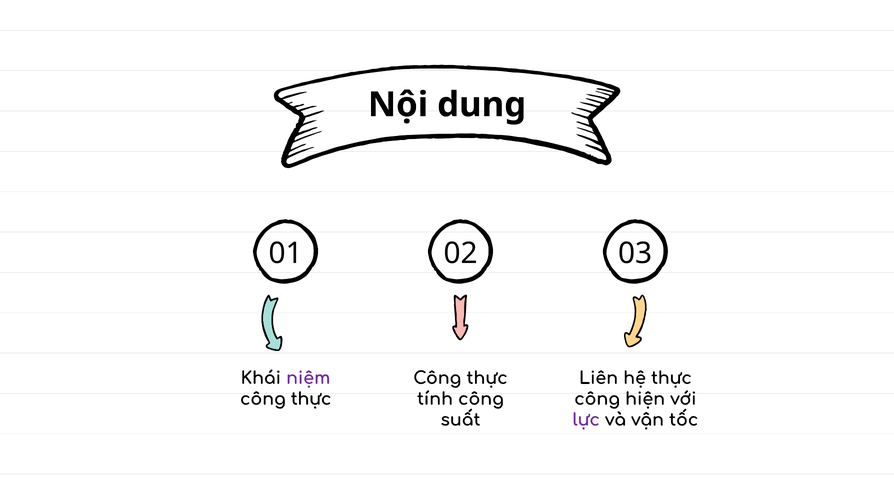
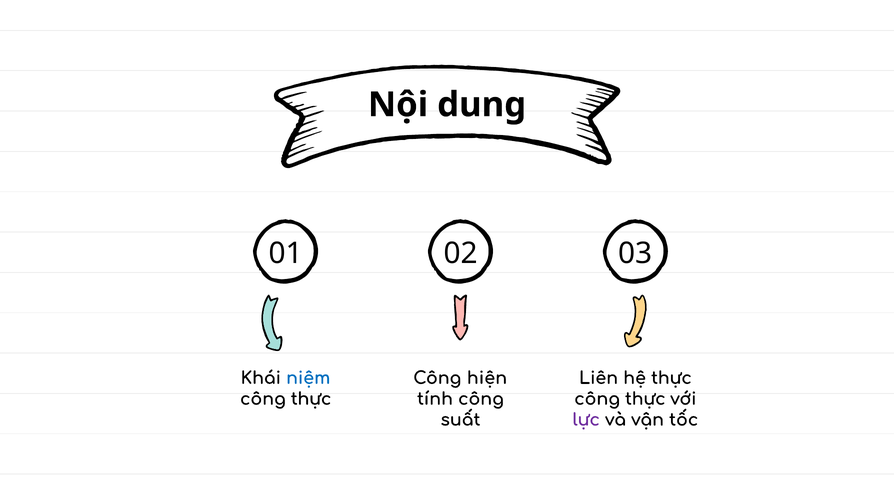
niệm colour: purple -> blue (308, 378)
thực: thực -> hiện (487, 378)
hiện: hiện -> thực (645, 399)
